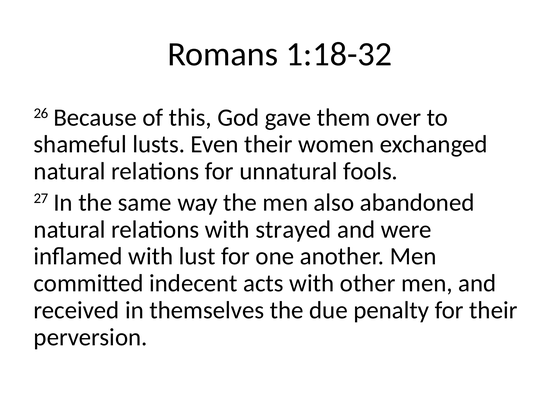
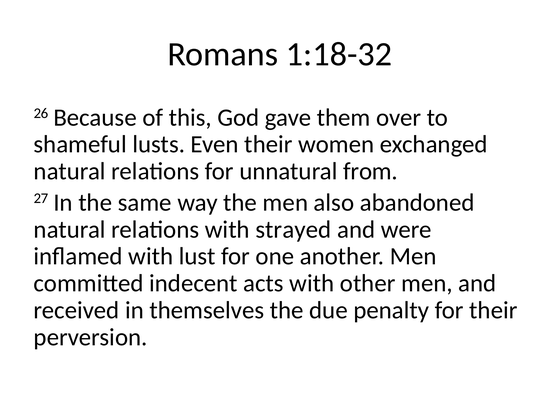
fools: fools -> from (371, 171)
